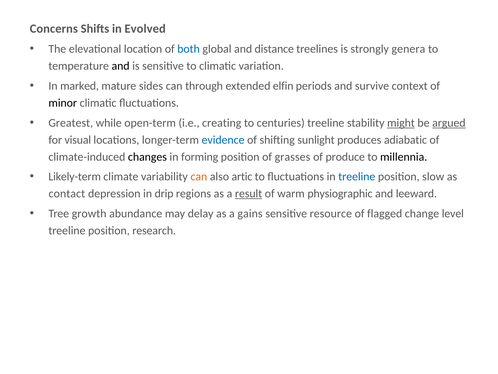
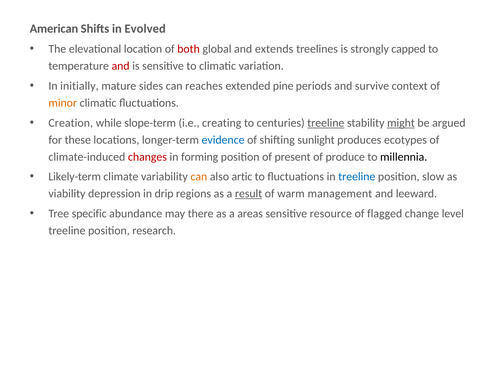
Concerns: Concerns -> American (54, 29)
both colour: blue -> red (189, 49)
distance: distance -> extends (274, 49)
genera: genera -> capped (409, 49)
and colour: black -> red (121, 66)
marked: marked -> initially (79, 86)
through: through -> reaches (204, 86)
elfin: elfin -> pine (283, 86)
minor colour: black -> orange (63, 103)
Greatest: Greatest -> Creation (71, 123)
open-term: open-term -> slope-term (150, 123)
treeline underline: none -> present (326, 123)
argued underline: present -> none (449, 123)
visual: visual -> these (78, 140)
adiabatic: adiabatic -> ecotypes (405, 140)
changes colour: black -> red (147, 157)
grasses: grasses -> present (293, 157)
contact: contact -> viability (67, 193)
physiographic: physiographic -> management (340, 193)
growth: growth -> specific (89, 213)
delay: delay -> there (201, 213)
gains: gains -> areas (250, 213)
